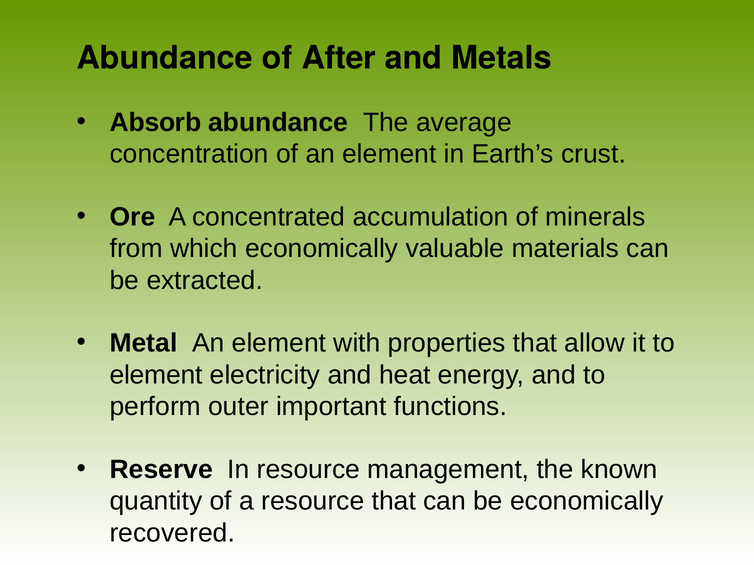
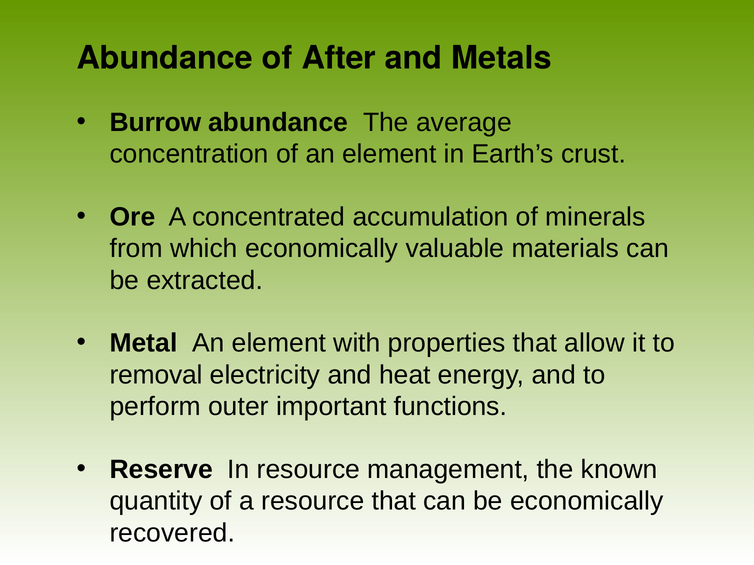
Absorb: Absorb -> Burrow (155, 123)
element: element -> removal (156, 375)
